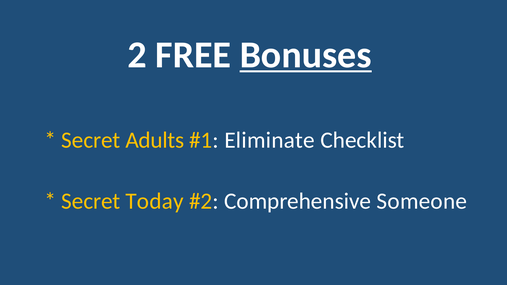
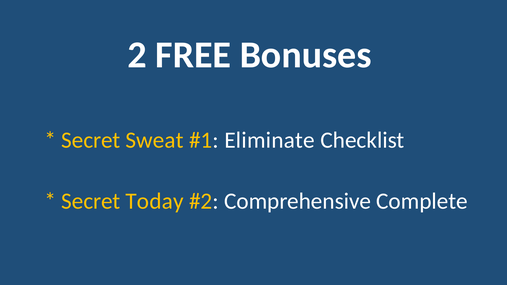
Bonuses underline: present -> none (306, 55)
Adults: Adults -> Sweat (155, 140)
Someone: Someone -> Complete (422, 201)
